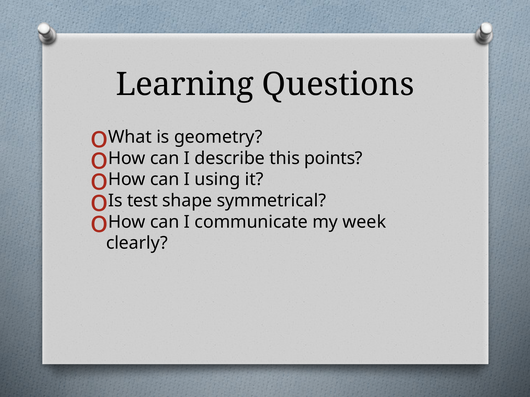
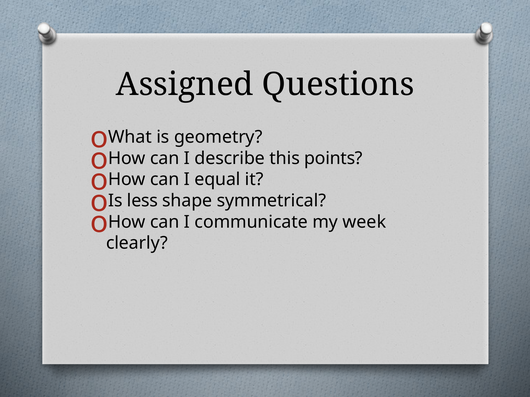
Learning: Learning -> Assigned (185, 85)
using: using -> equal (218, 180)
test: test -> less (142, 201)
